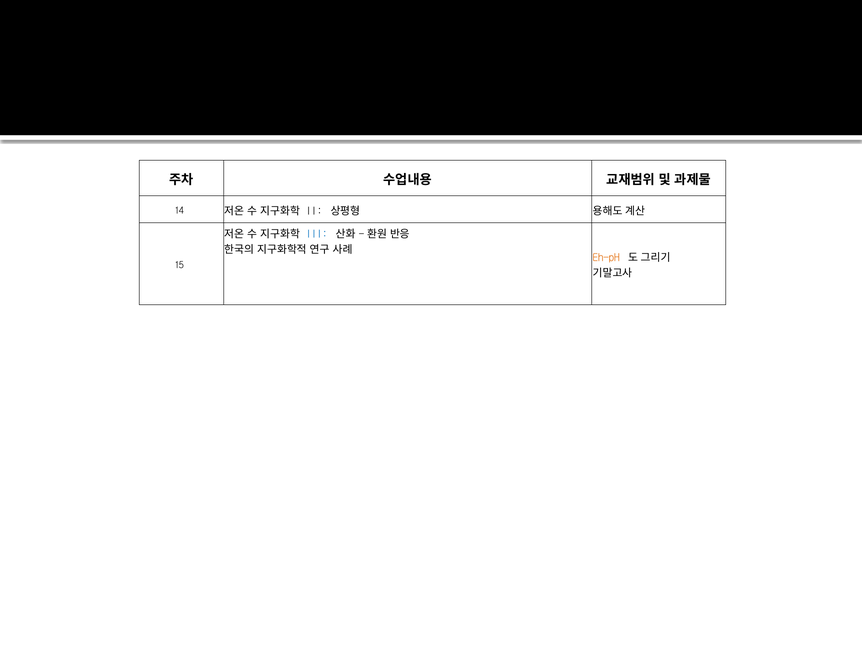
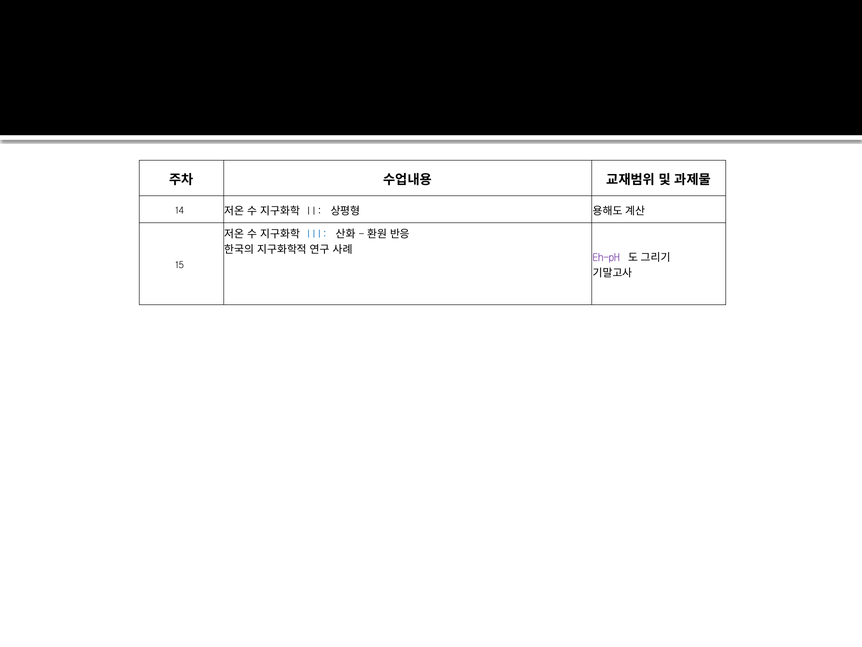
Eh-pH colour: orange -> purple (606, 257)
